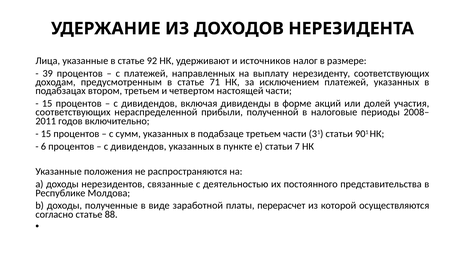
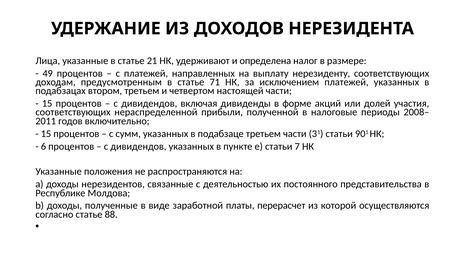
92: 92 -> 21 (152, 61)
источников: источников -> определена (265, 61)
39: 39 -> 49 (48, 74)
